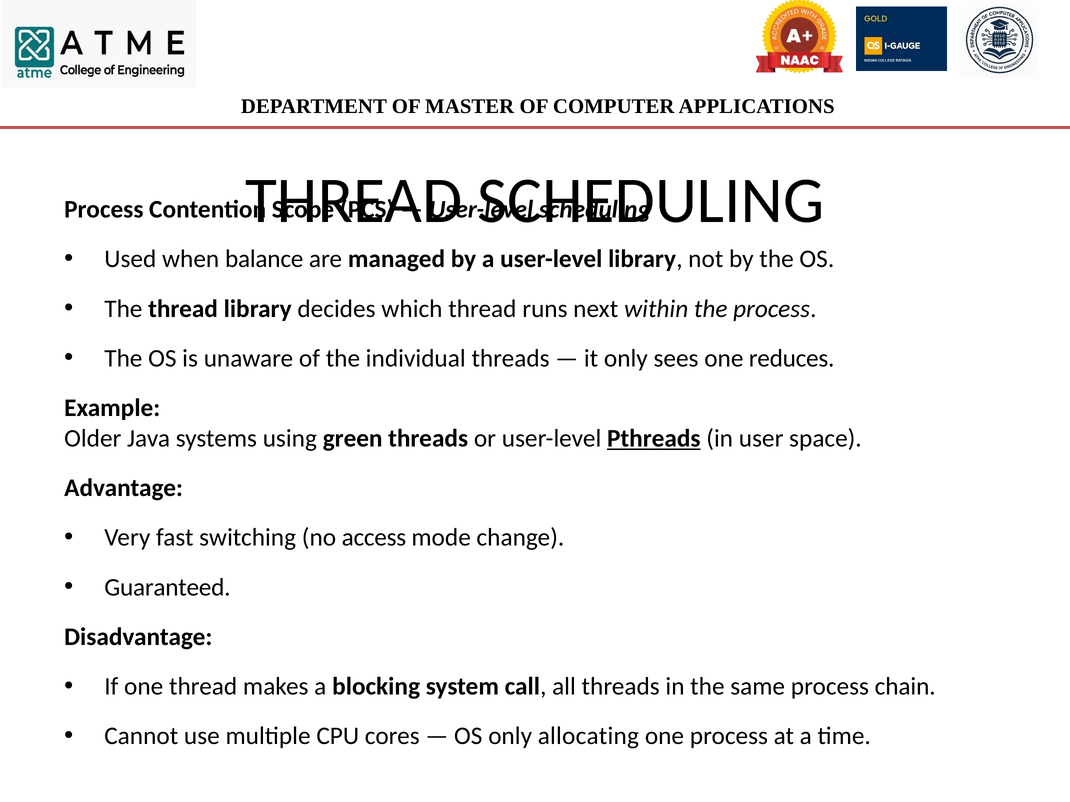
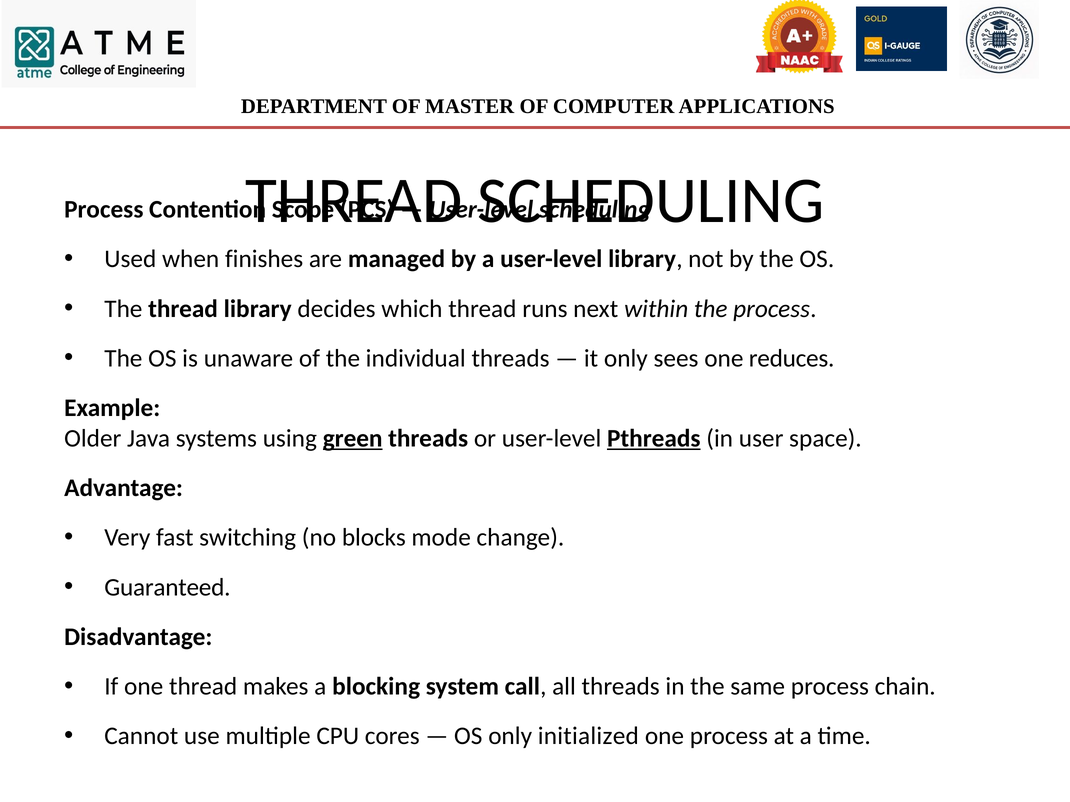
balance: balance -> finishes (264, 259)
green underline: none -> present (353, 439)
access: access -> blocks (374, 538)
allocating: allocating -> initialized (588, 737)
